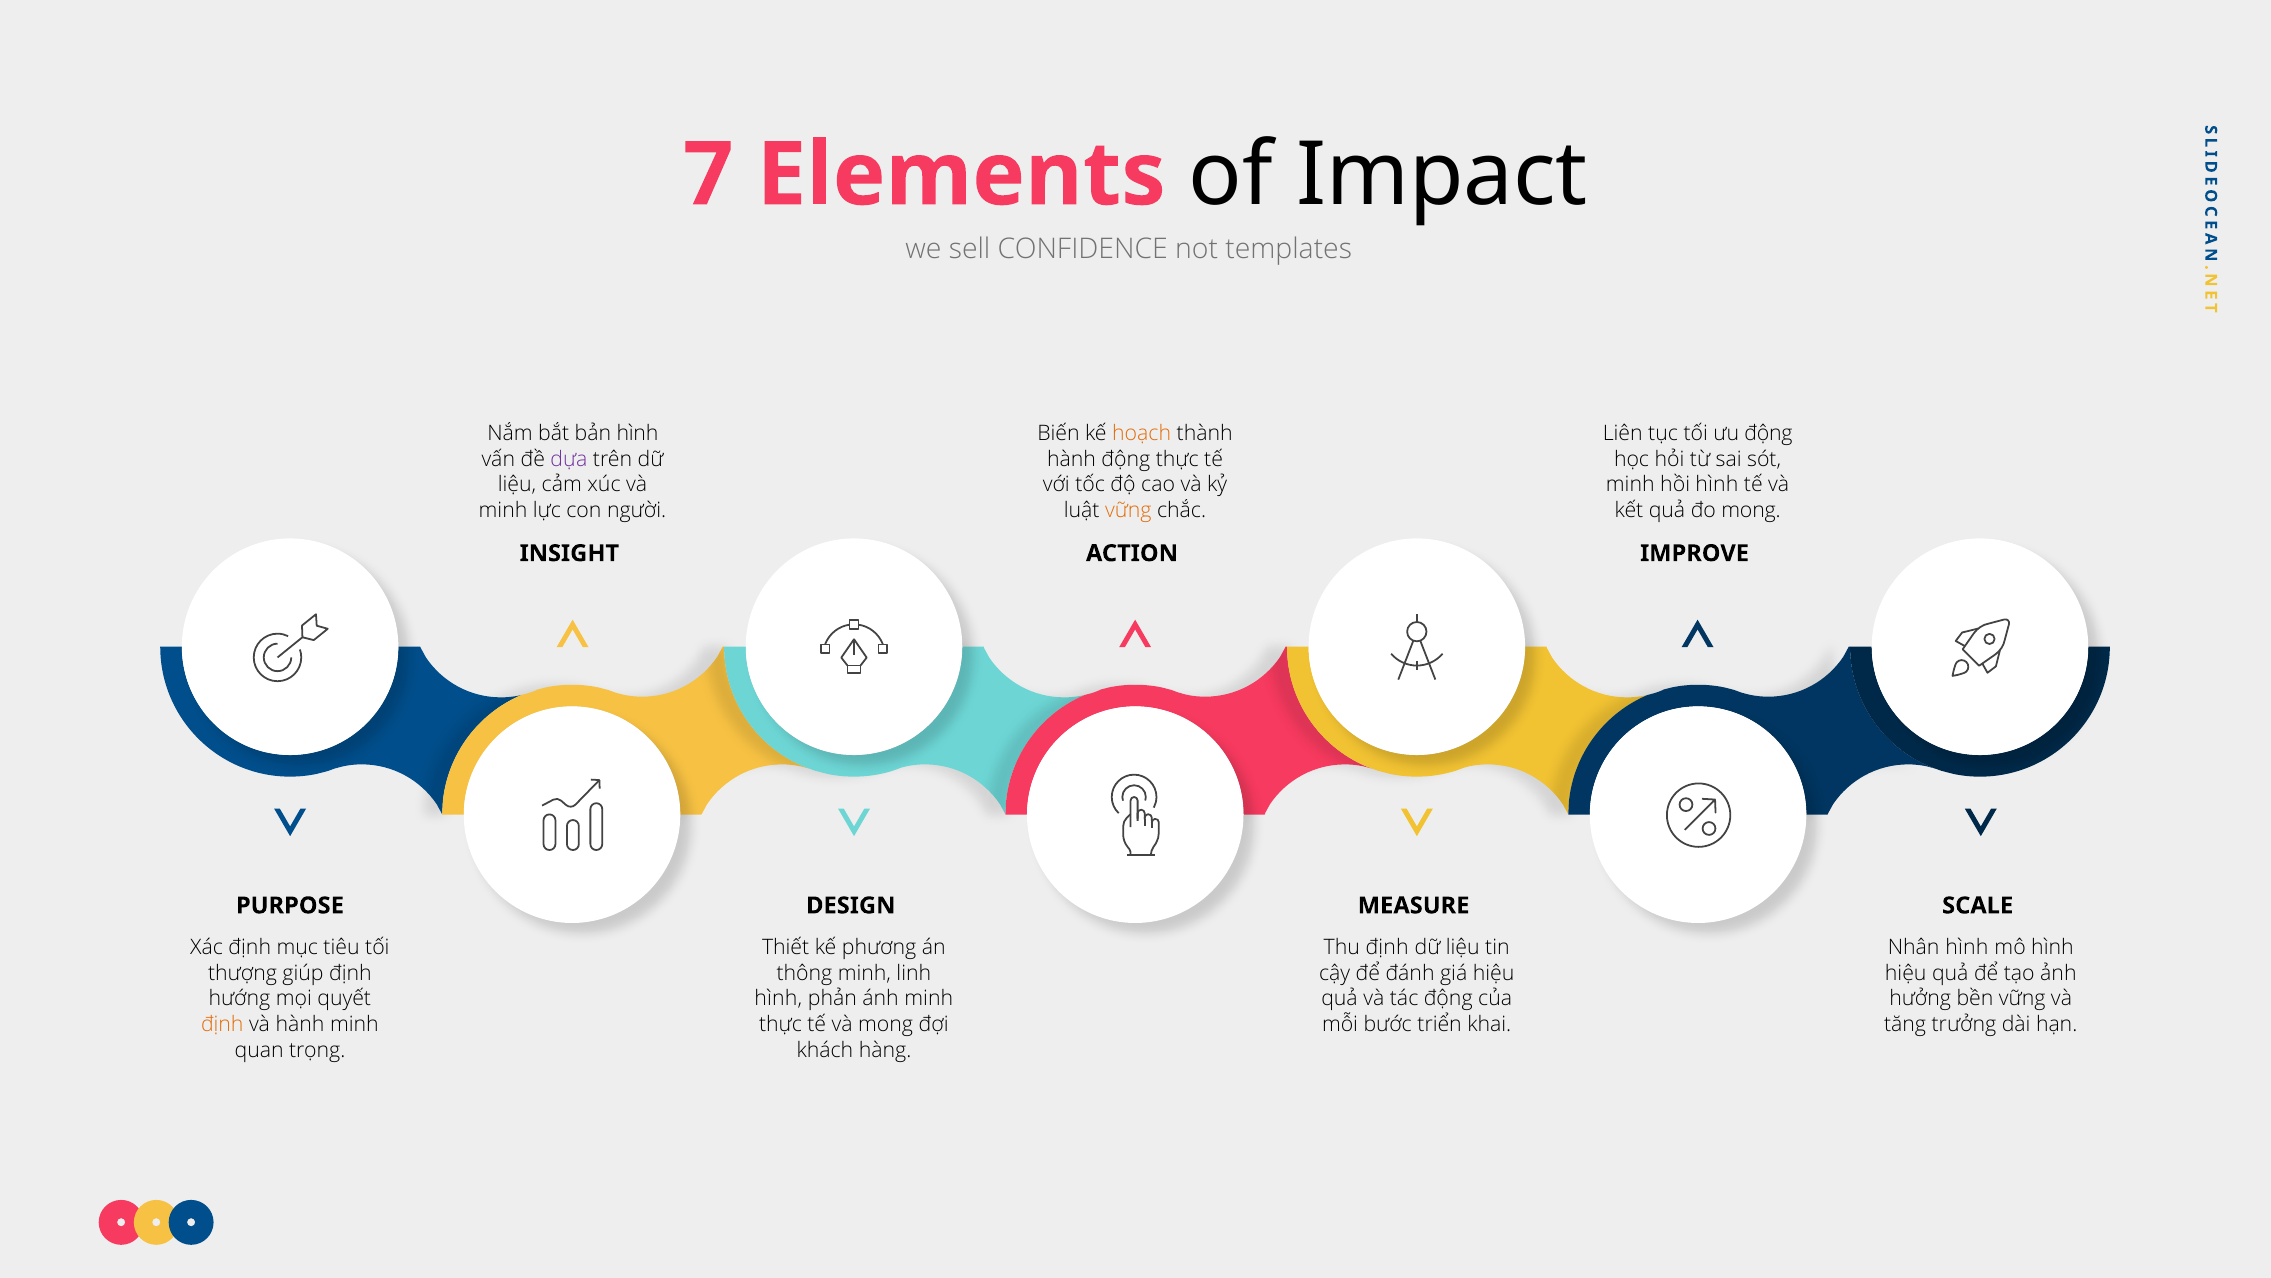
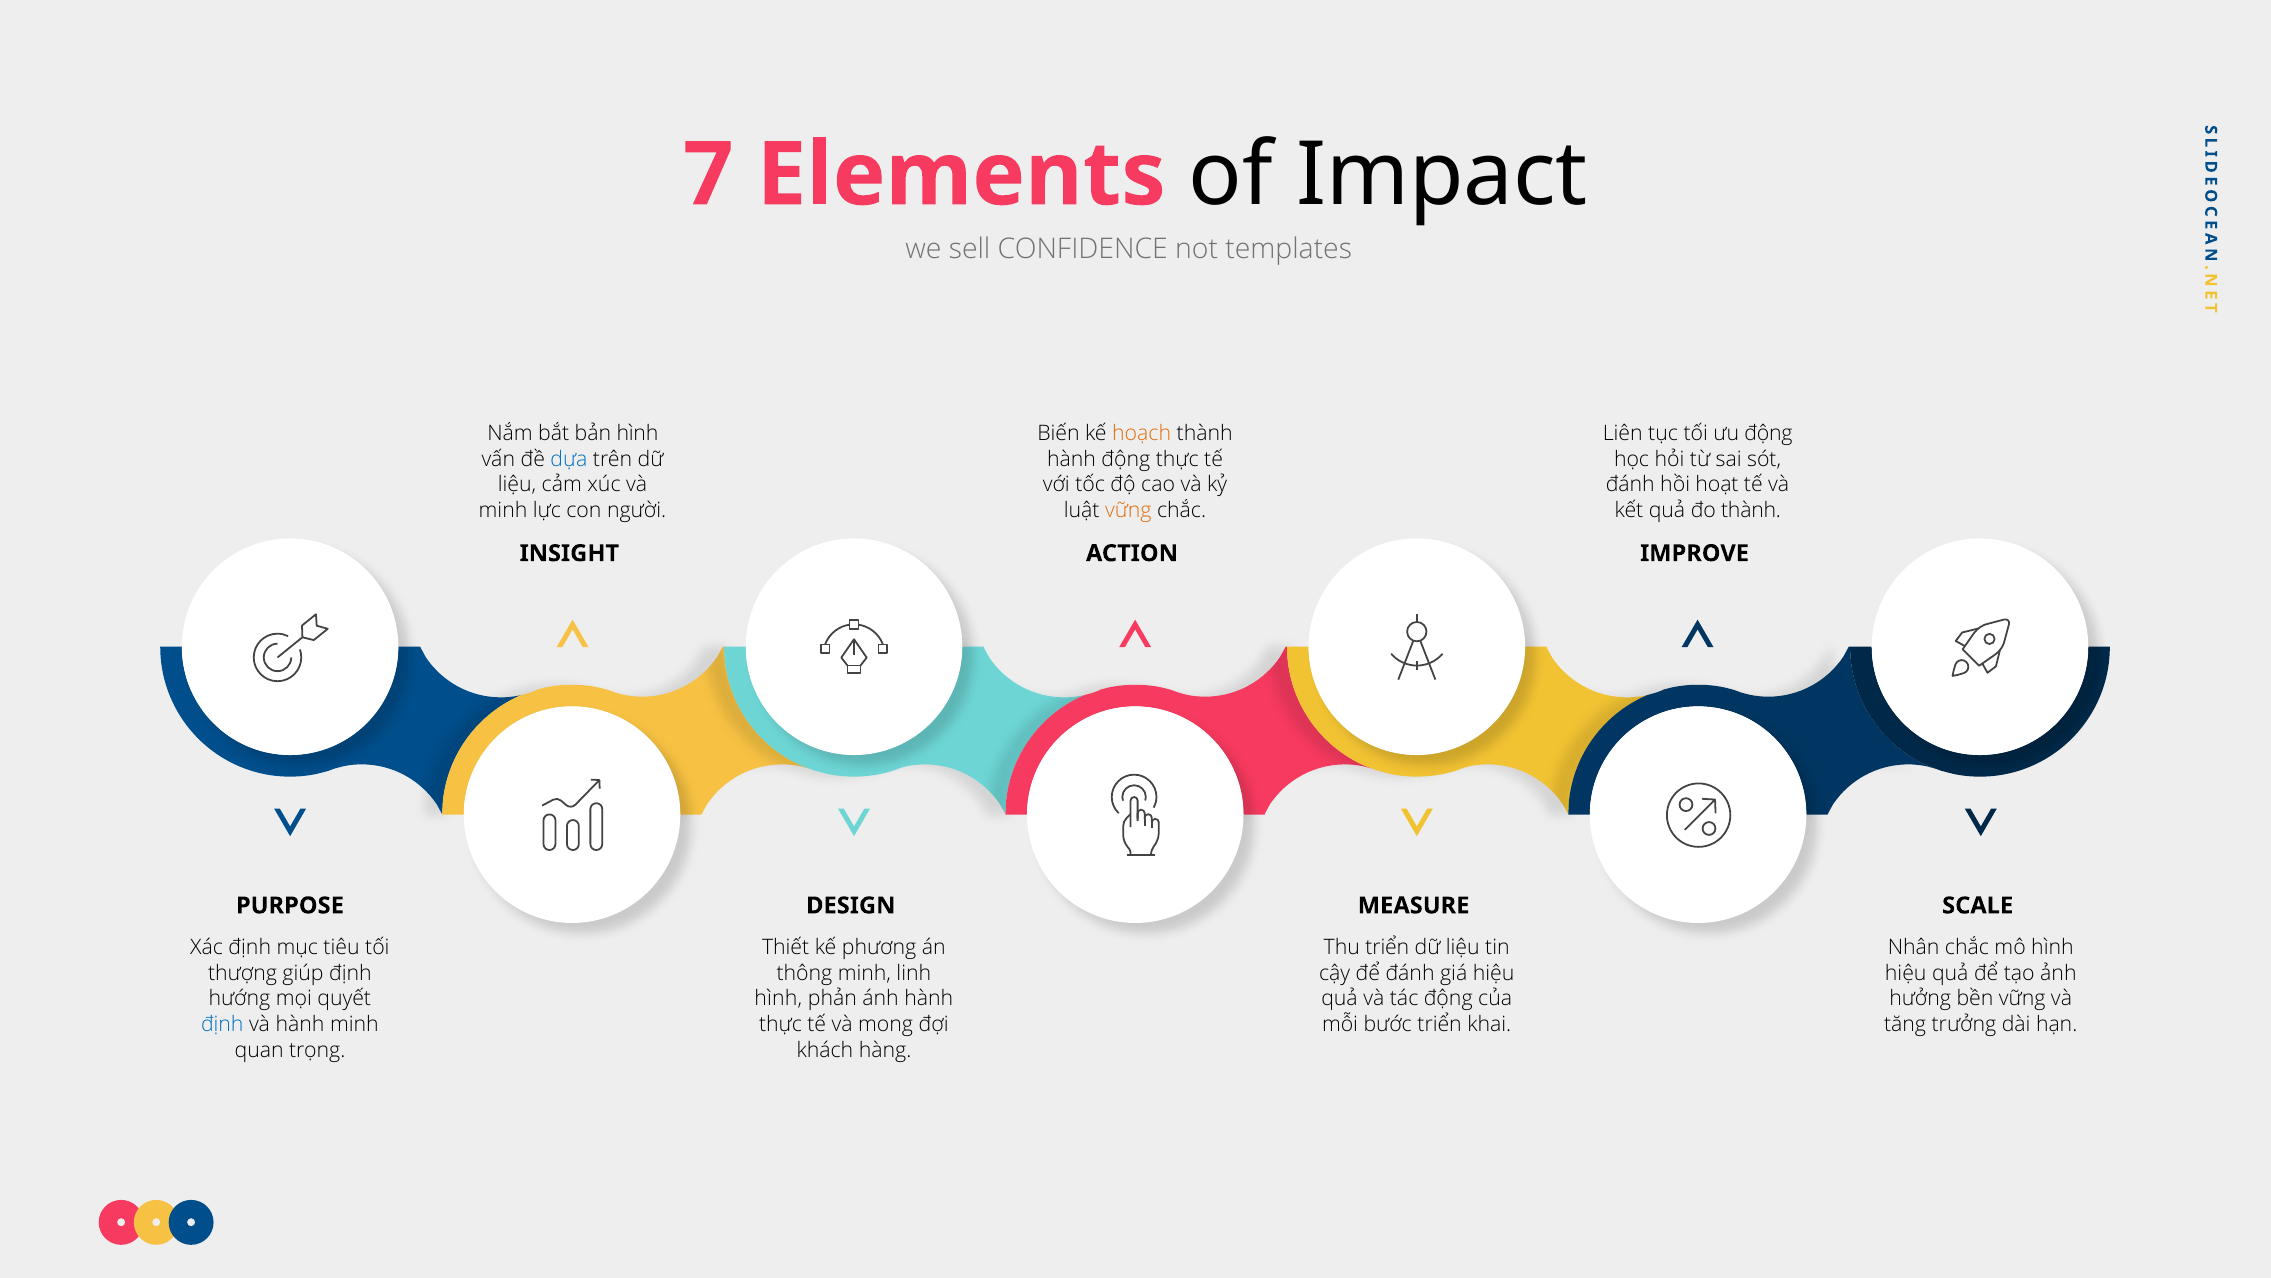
dựa colour: purple -> blue (569, 459)
minh: minh -> đánh (1630, 484)
hồi hình: hình -> hoạt (1717, 484)
đo mong: mong -> thành (1751, 510)
Thu định: định -> triển (1387, 947)
Nhân hình: hình -> chắc (1967, 947)
ánh minh: minh -> hành (929, 998)
định colour: orange -> blue (222, 1024)
